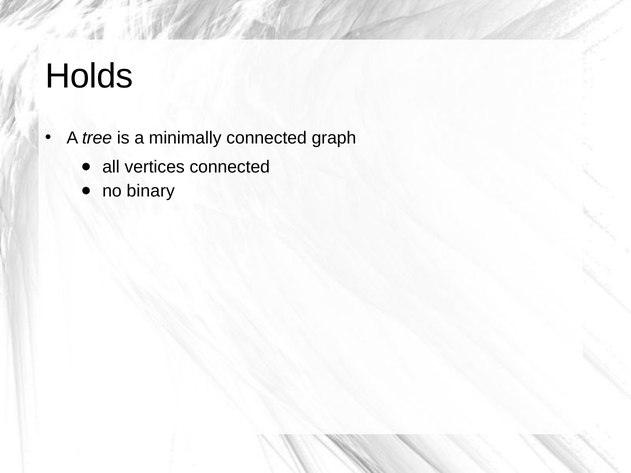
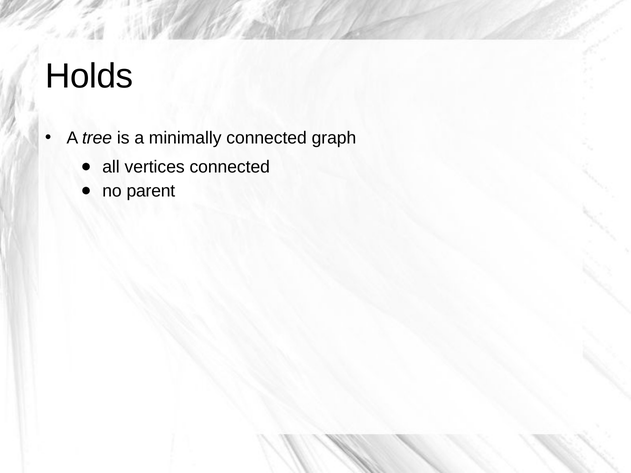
binary: binary -> parent (151, 191)
